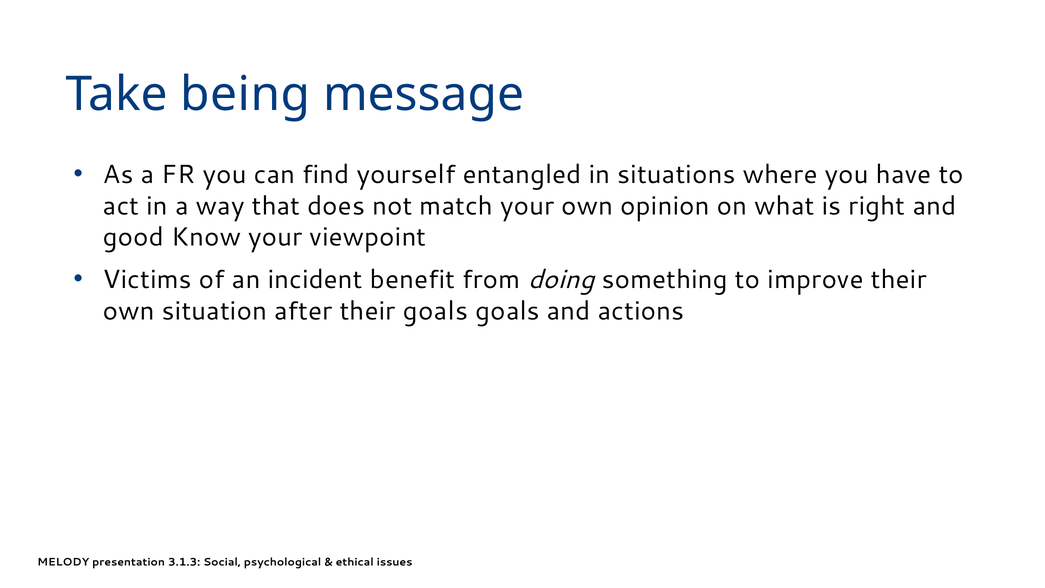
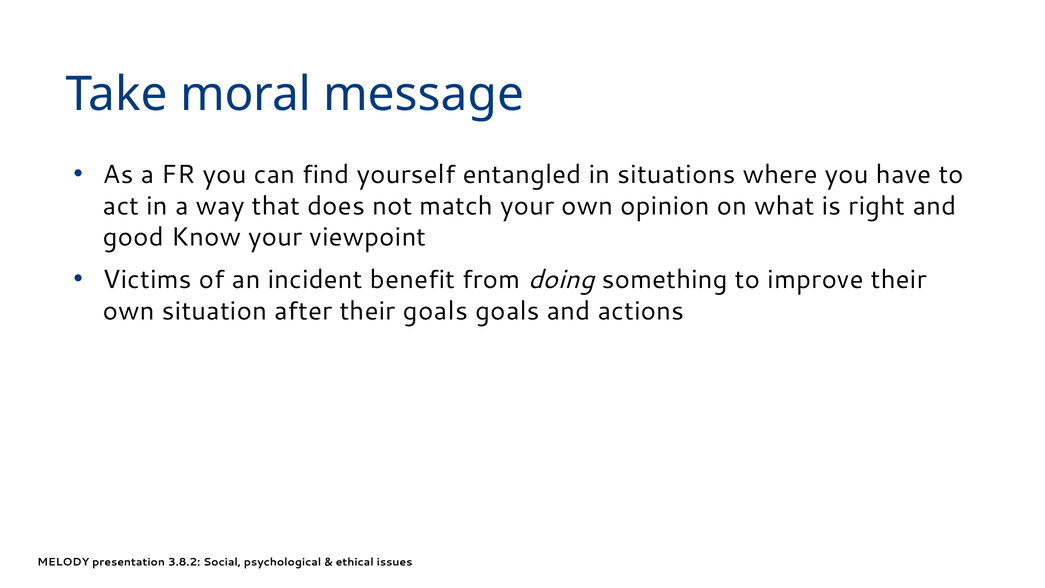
being: being -> moral (246, 94)
3.1.3: 3.1.3 -> 3.8.2 (184, 562)
